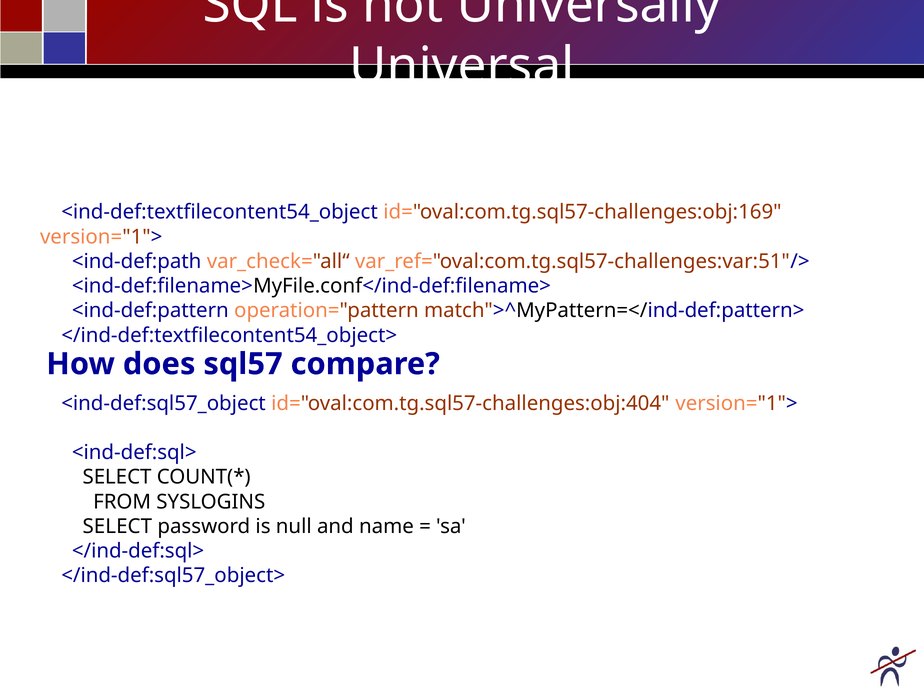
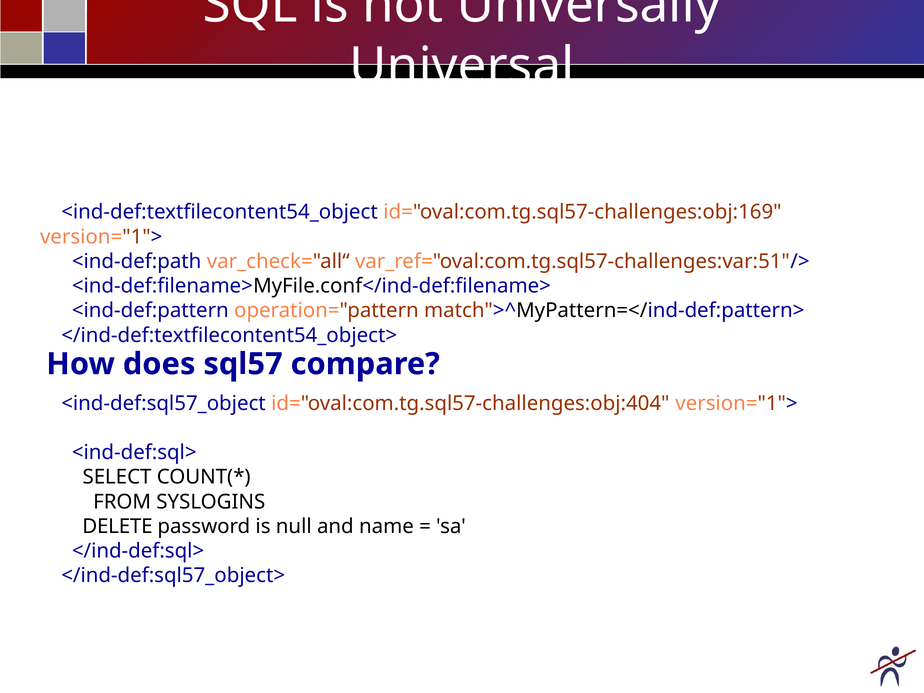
SELECT: SELECT -> DELETE (117, 526)
